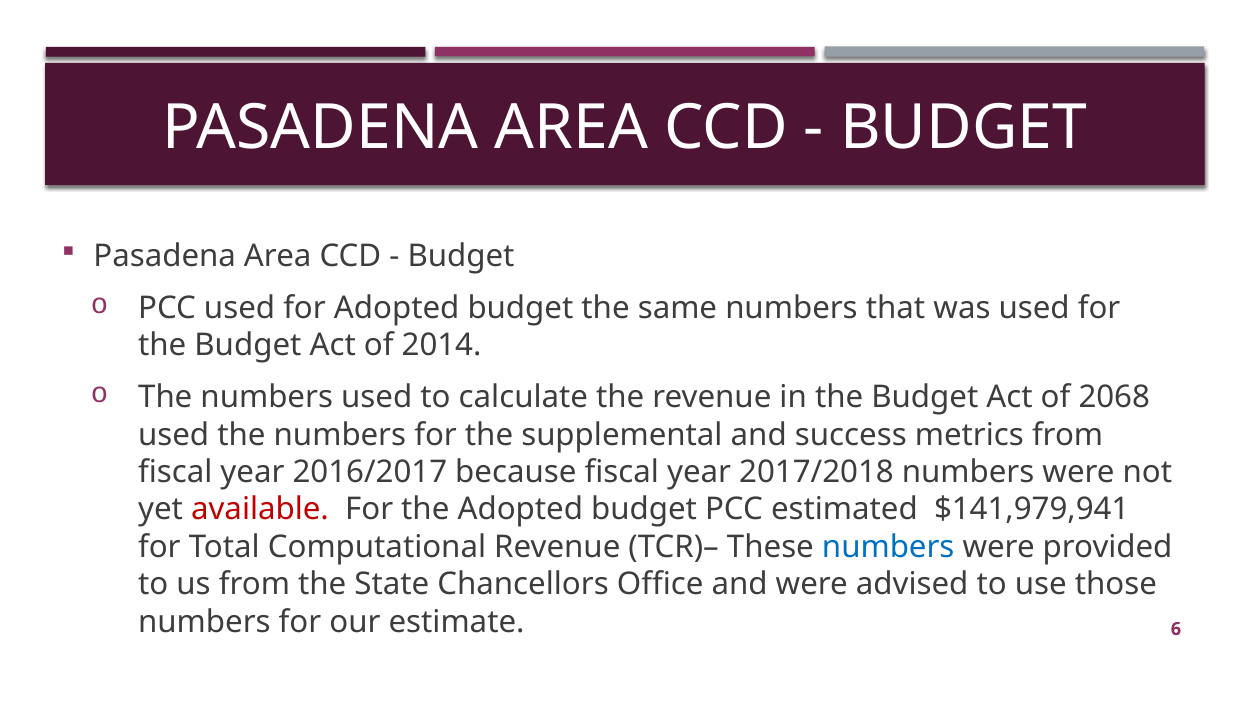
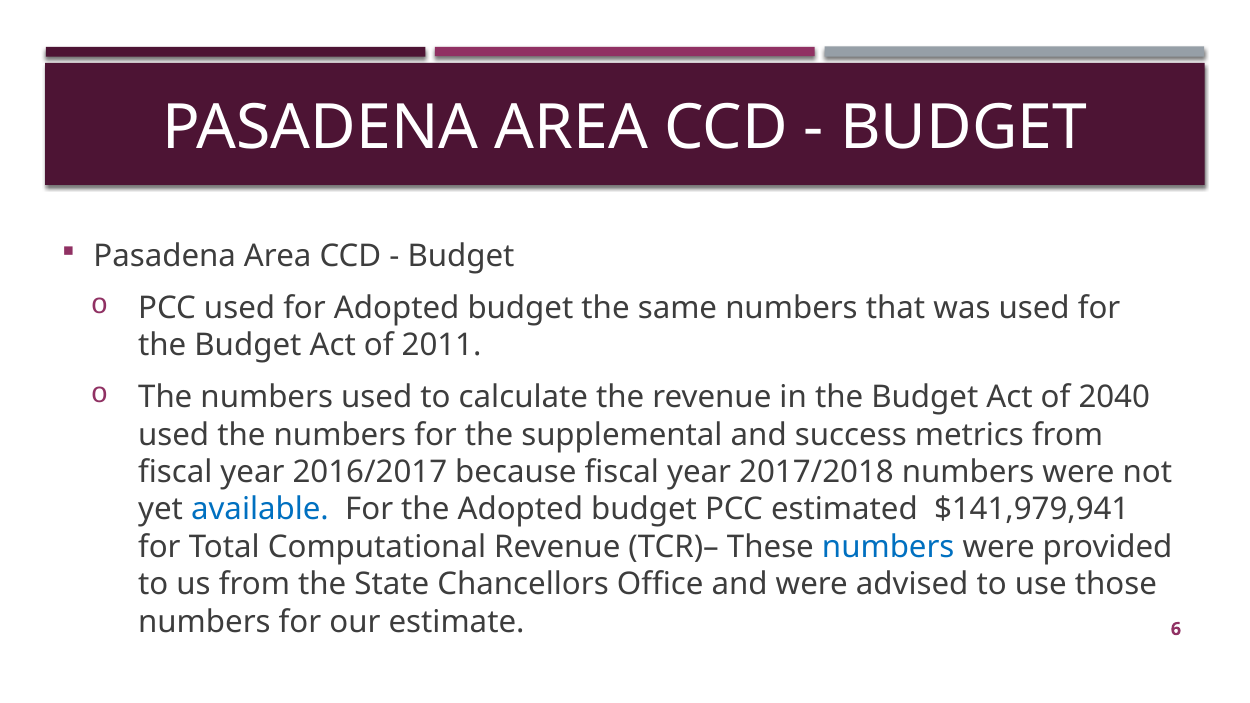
2014: 2014 -> 2011 (442, 346)
2068: 2068 -> 2040 (1114, 397)
available colour: red -> blue (260, 510)
